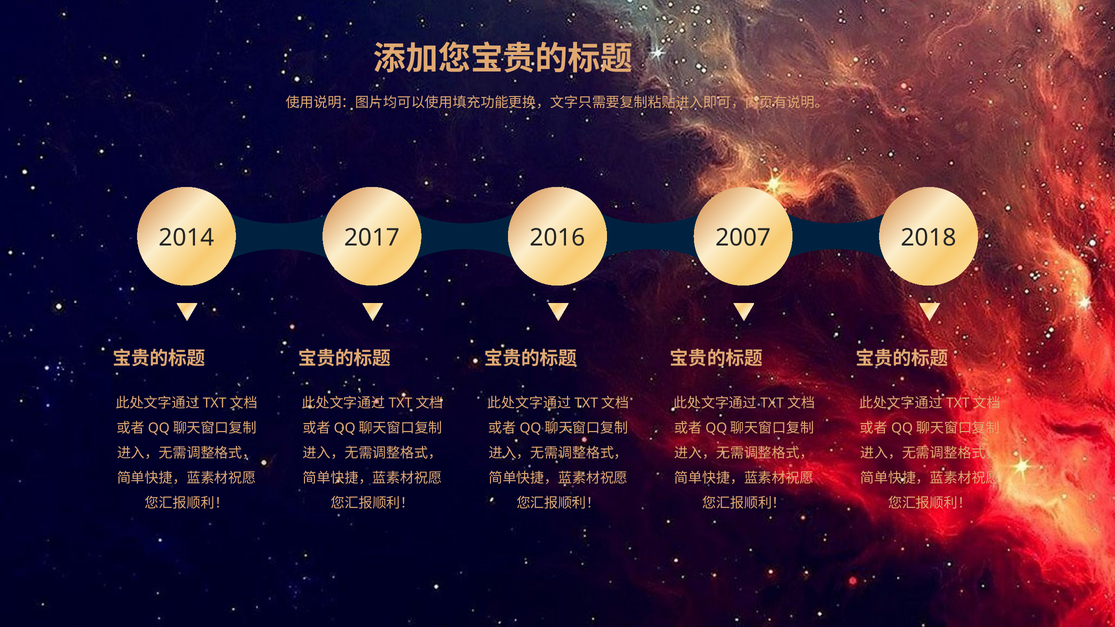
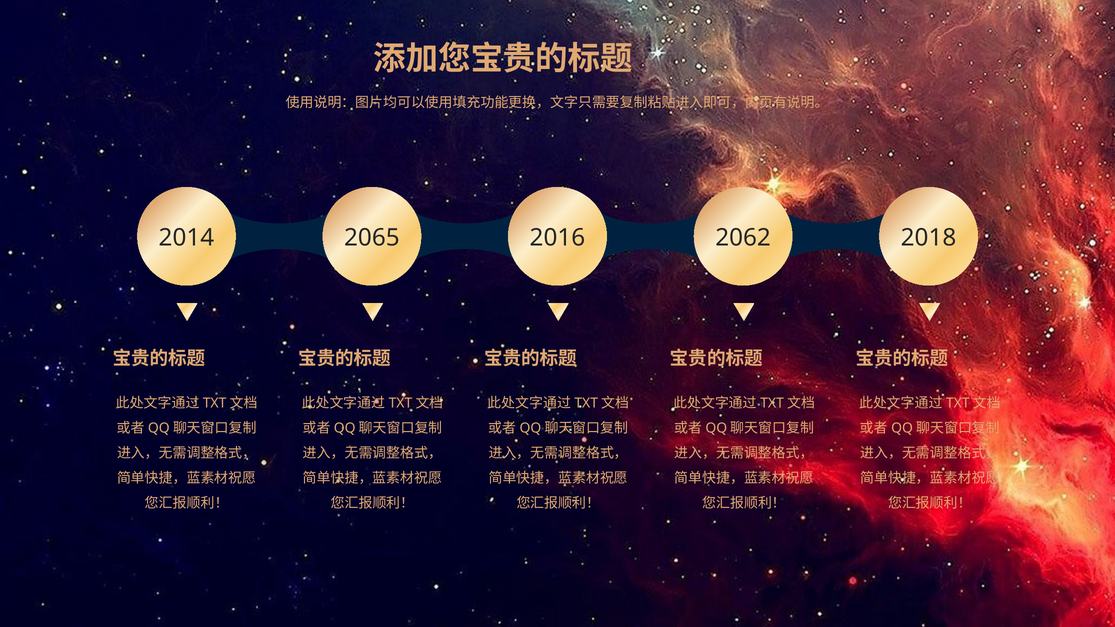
2017: 2017 -> 2065 (372, 238)
2007: 2007 -> 2062 (743, 238)
